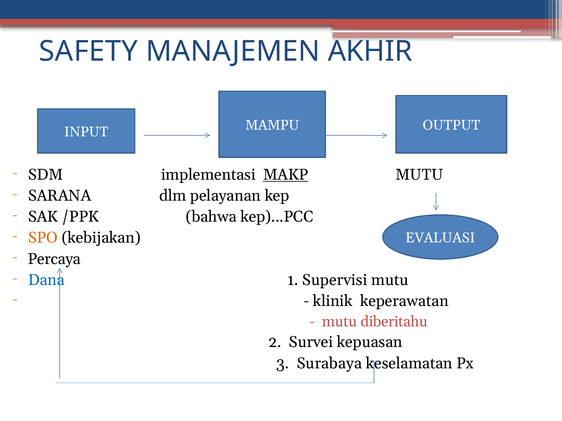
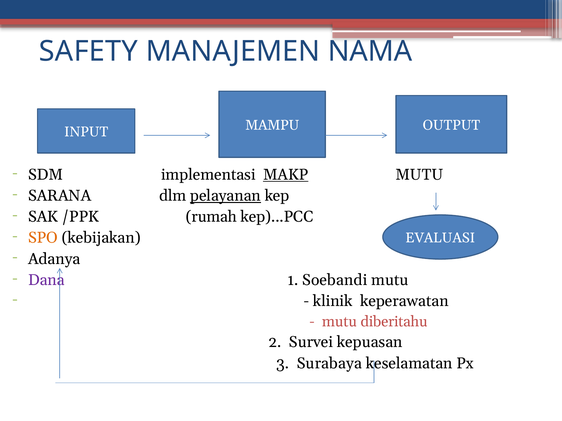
AKHIR: AKHIR -> NAMA (370, 51)
pelayanan underline: none -> present (225, 196)
bahwa: bahwa -> rumah (211, 217)
Percaya: Percaya -> Adanya (54, 259)
Dana colour: blue -> purple (46, 280)
Supervisi: Supervisi -> Soebandi (335, 280)
